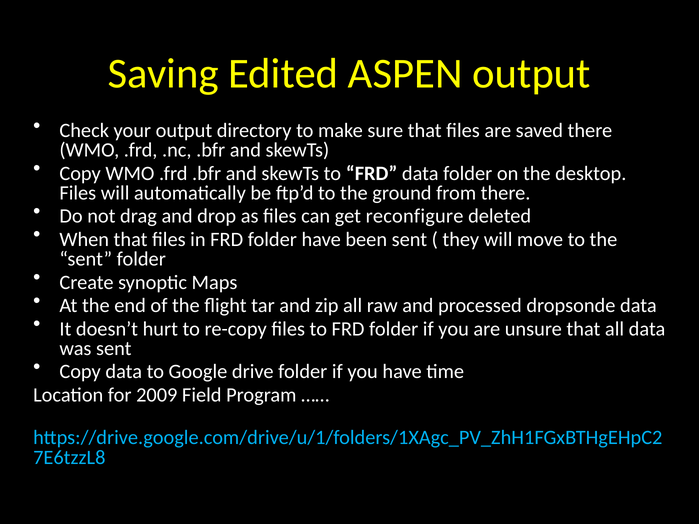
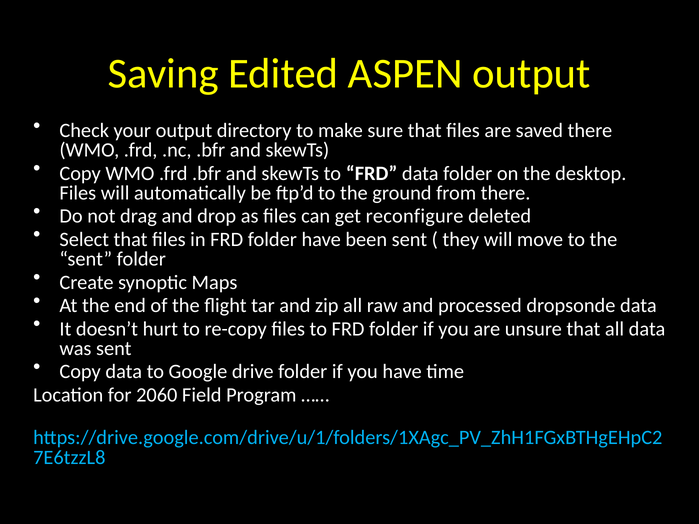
When: When -> Select (84, 240)
2009: 2009 -> 2060 (157, 395)
